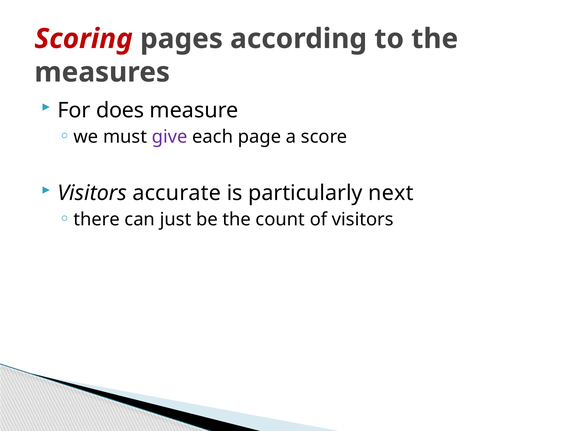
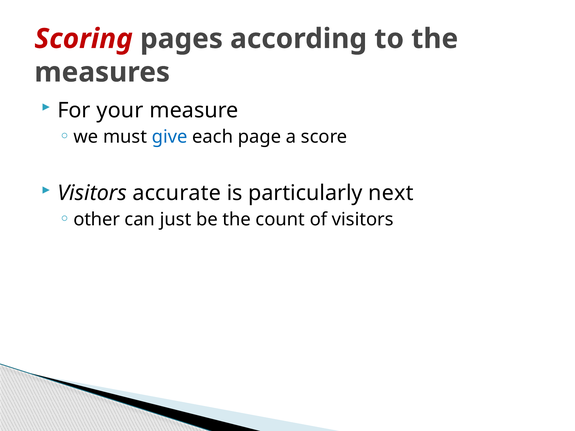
does: does -> your (120, 110)
give colour: purple -> blue (170, 137)
there: there -> other (97, 220)
